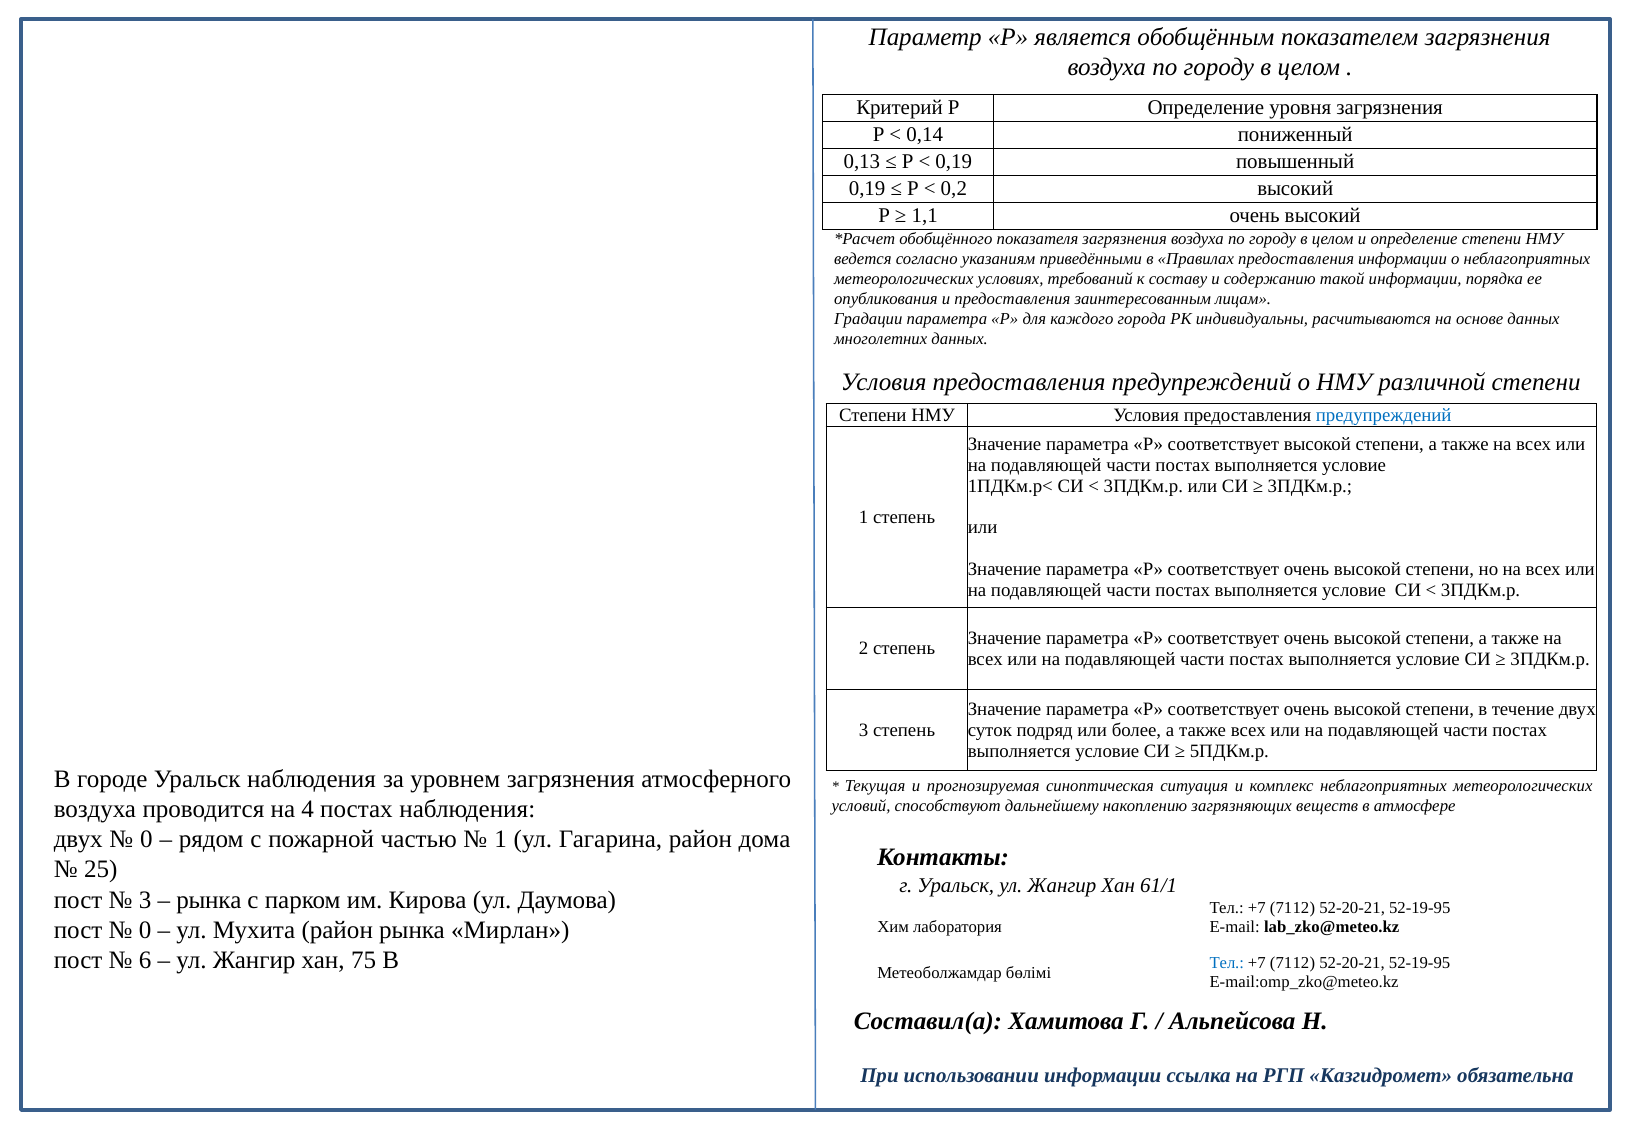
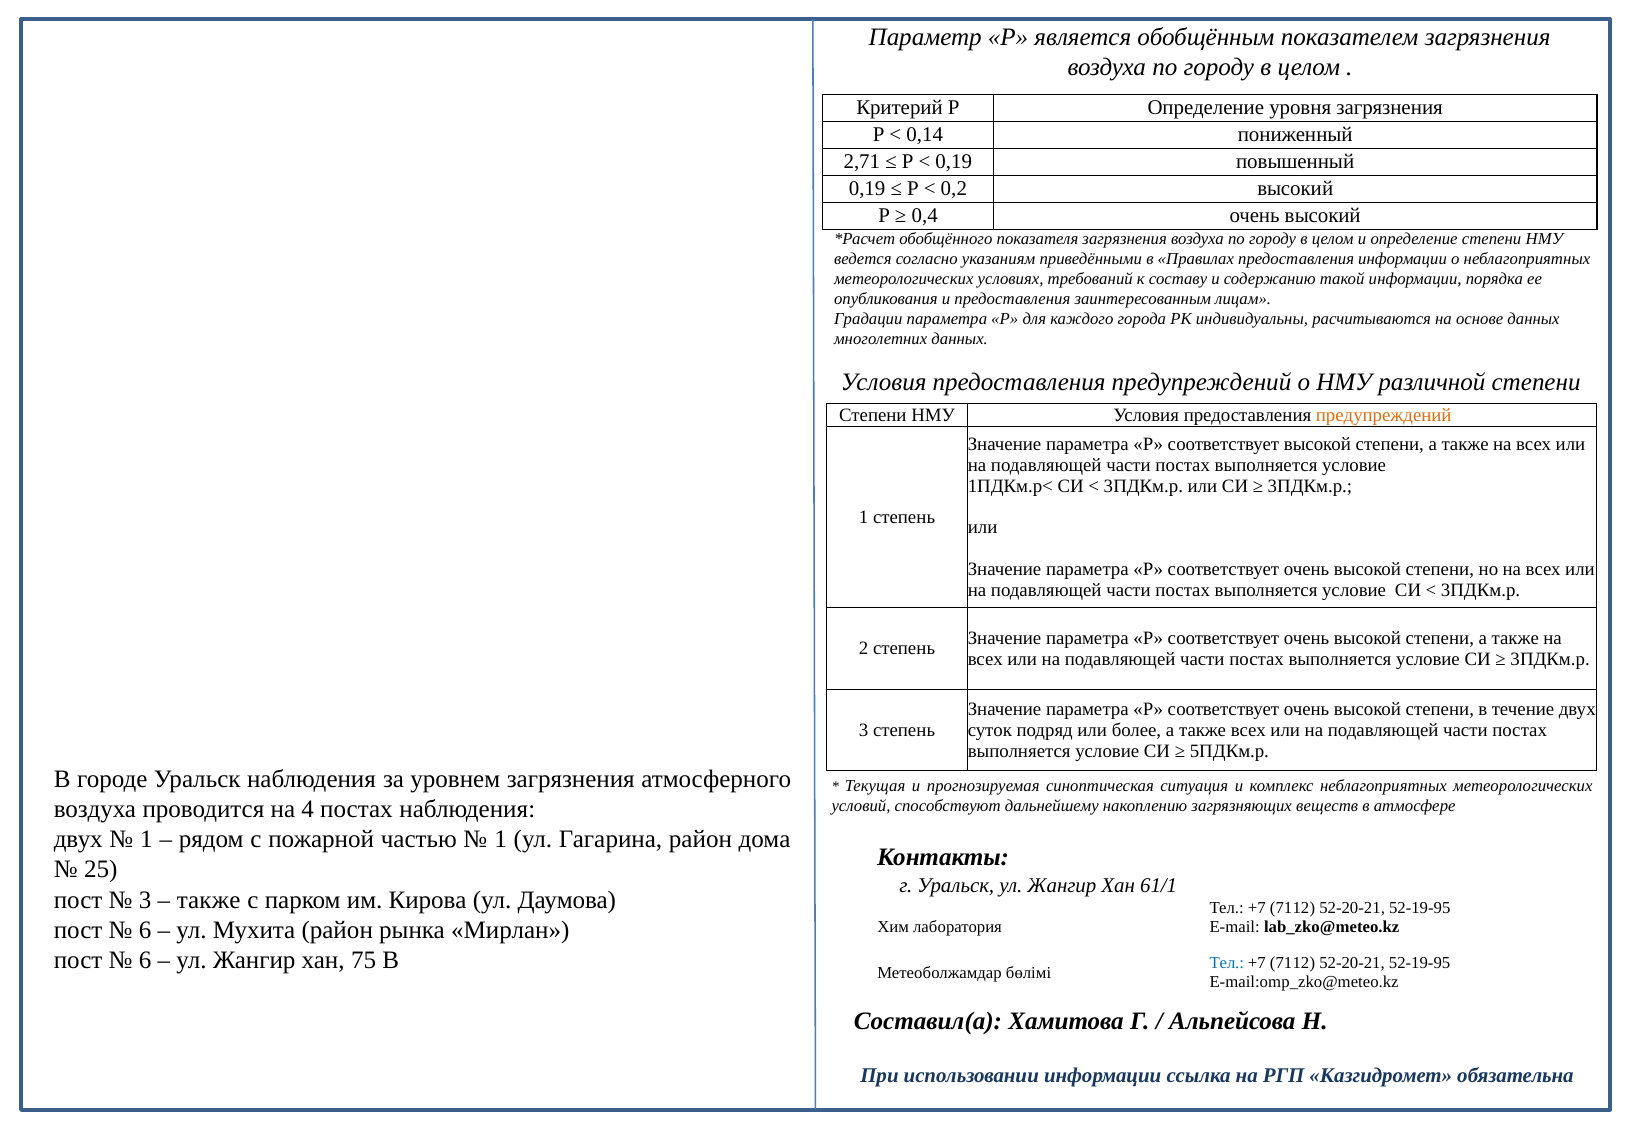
0,13: 0,13 -> 2,71 (862, 162)
1,1: 1,1 -> 0,4 (925, 216)
предупреждений colour: blue -> orange (1384, 415)
0: 0 -> 1 (146, 840)
рынка: рынка -> также (209, 900)
0: 0 -> 6 (145, 930)
